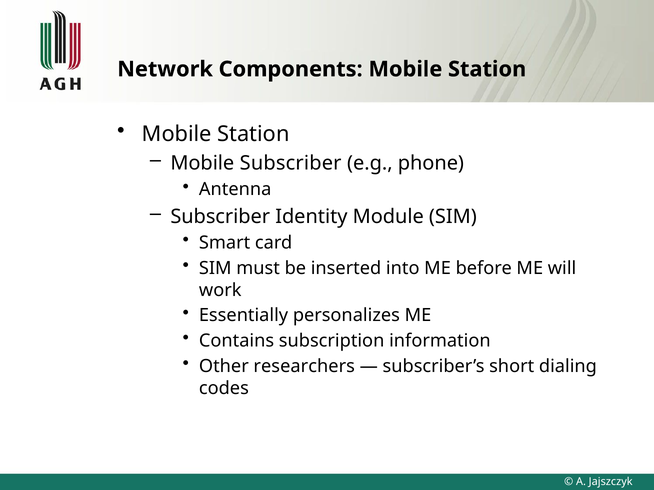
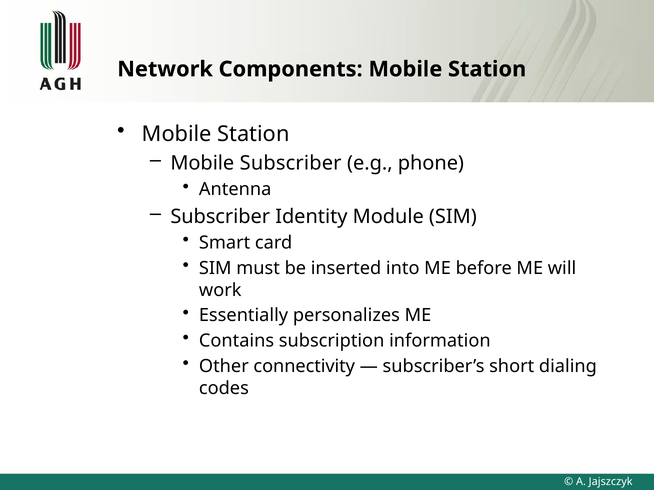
researchers: researchers -> connectivity (304, 367)
